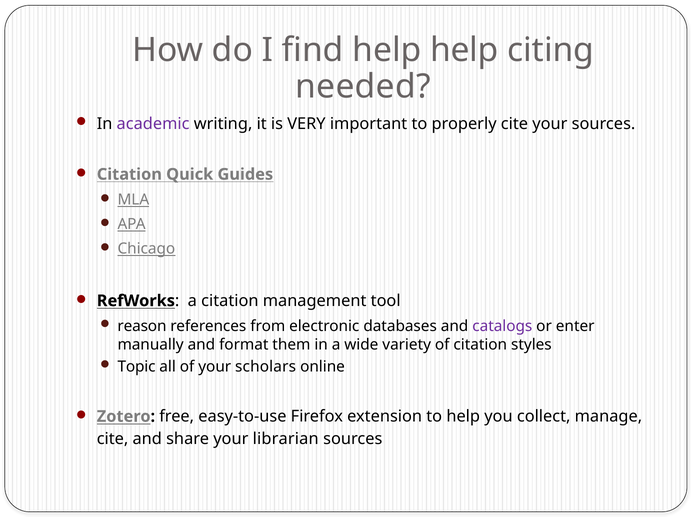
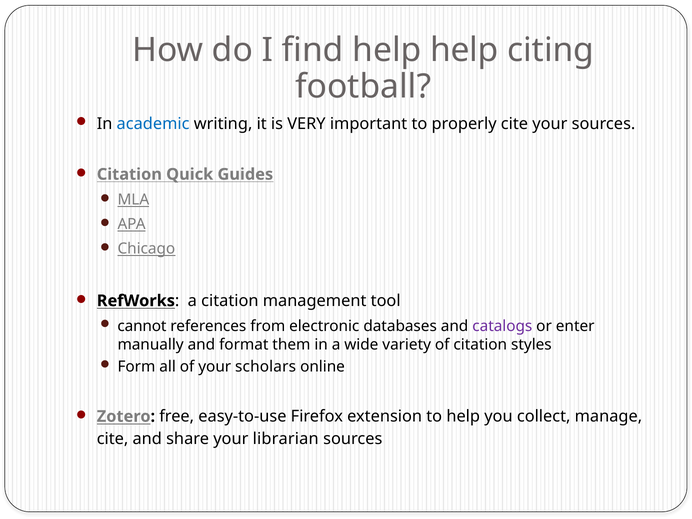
needed: needed -> football (363, 87)
academic colour: purple -> blue (153, 124)
reason: reason -> cannot (142, 326)
Topic: Topic -> Form (136, 367)
